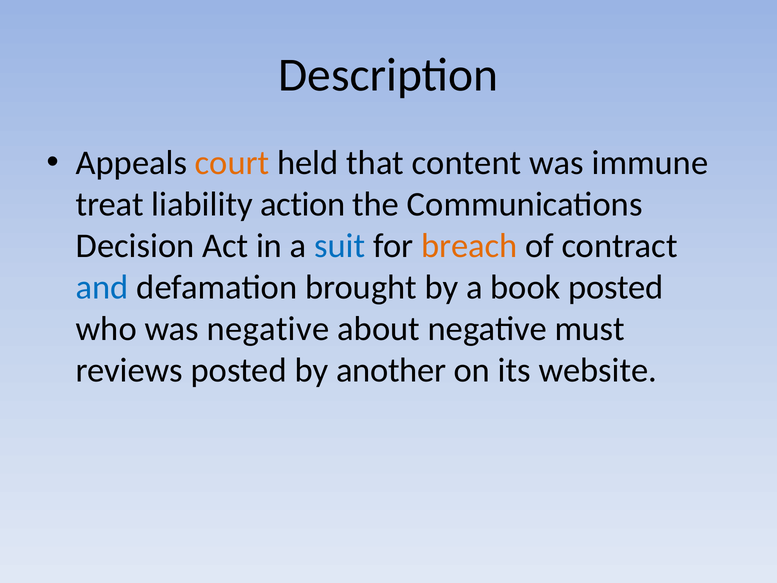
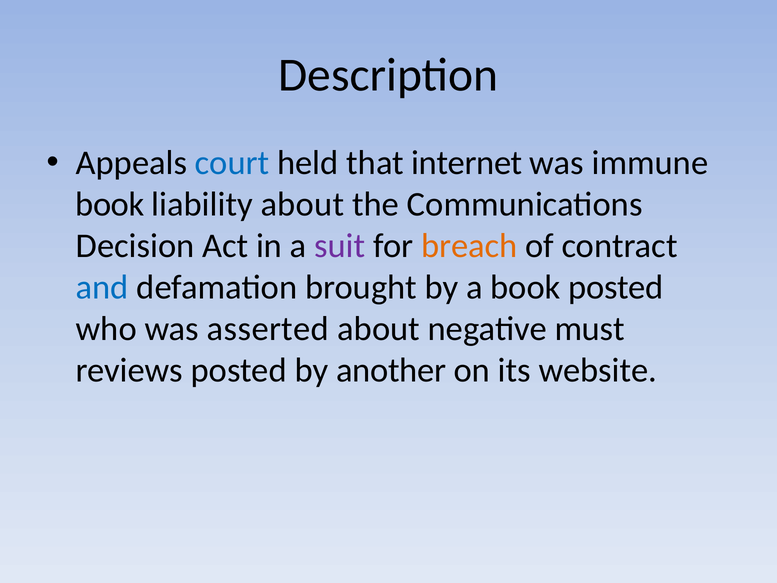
court colour: orange -> blue (232, 163)
content: content -> internet (467, 163)
treat: treat -> book (110, 204)
liability action: action -> about (302, 204)
suit colour: blue -> purple (340, 246)
was negative: negative -> asserted (268, 329)
